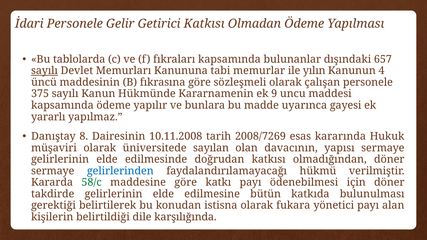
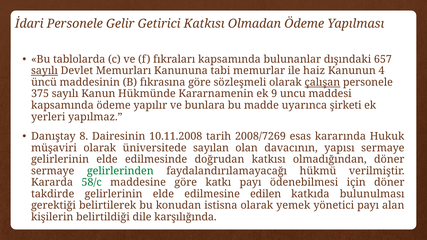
yılın: yılın -> haiz (314, 71)
çalışan underline: none -> present (322, 82)
gayesi: gayesi -> şirketi (346, 105)
yararlı: yararlı -> yerleri (48, 117)
gelirlerinden colour: blue -> green (120, 171)
bütün: bütün -> edilen (266, 194)
fukara: fukara -> yemek (293, 206)
